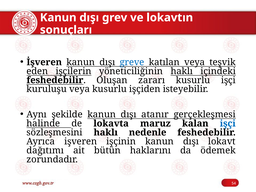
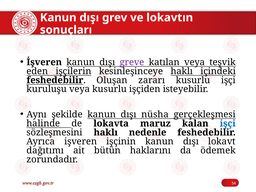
greve colour: blue -> purple (132, 62)
yöneticiliğinin: yöneticiliğinin -> kesinleşinceye (131, 71)
atanır: atanır -> nüsha (155, 114)
